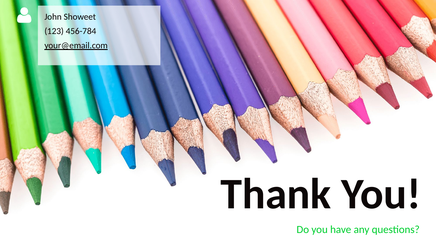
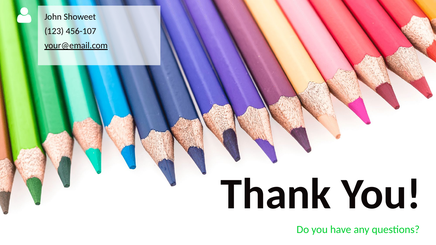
456-784: 456-784 -> 456-107 (81, 31)
